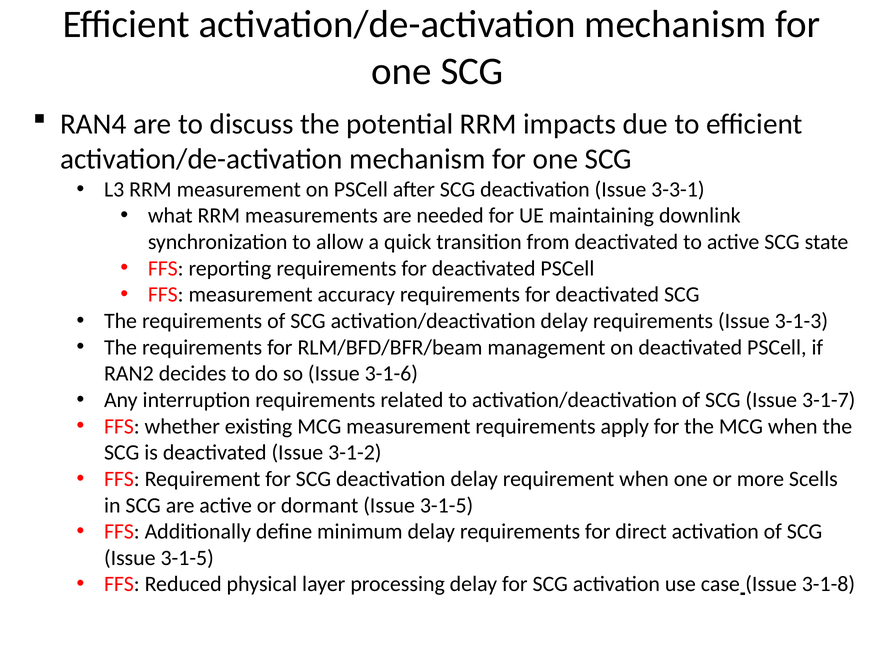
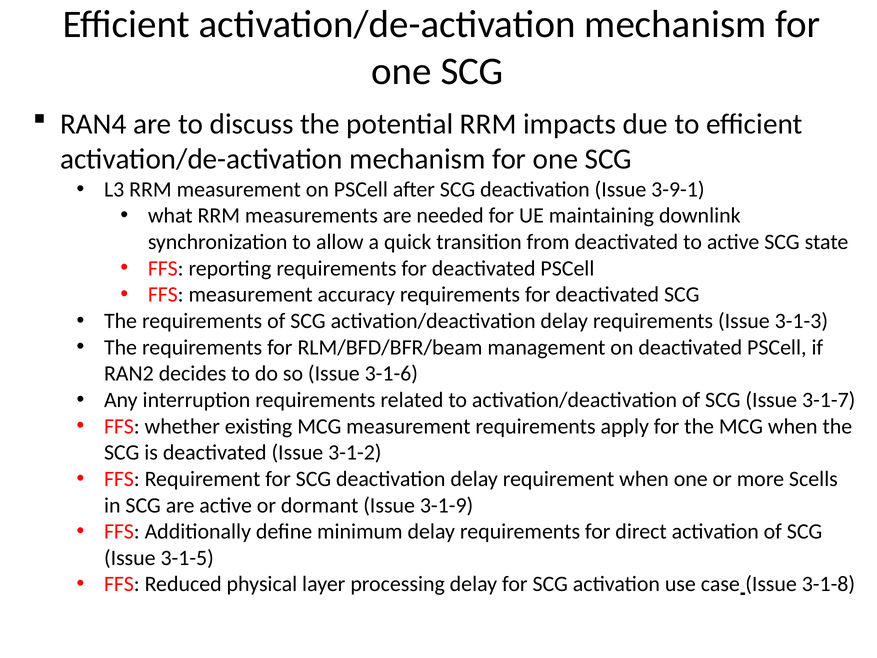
3-3-1: 3-3-1 -> 3-9-1 (678, 189)
dormant Issue 3-1-5: 3-1-5 -> 3-1-9 (447, 505)
